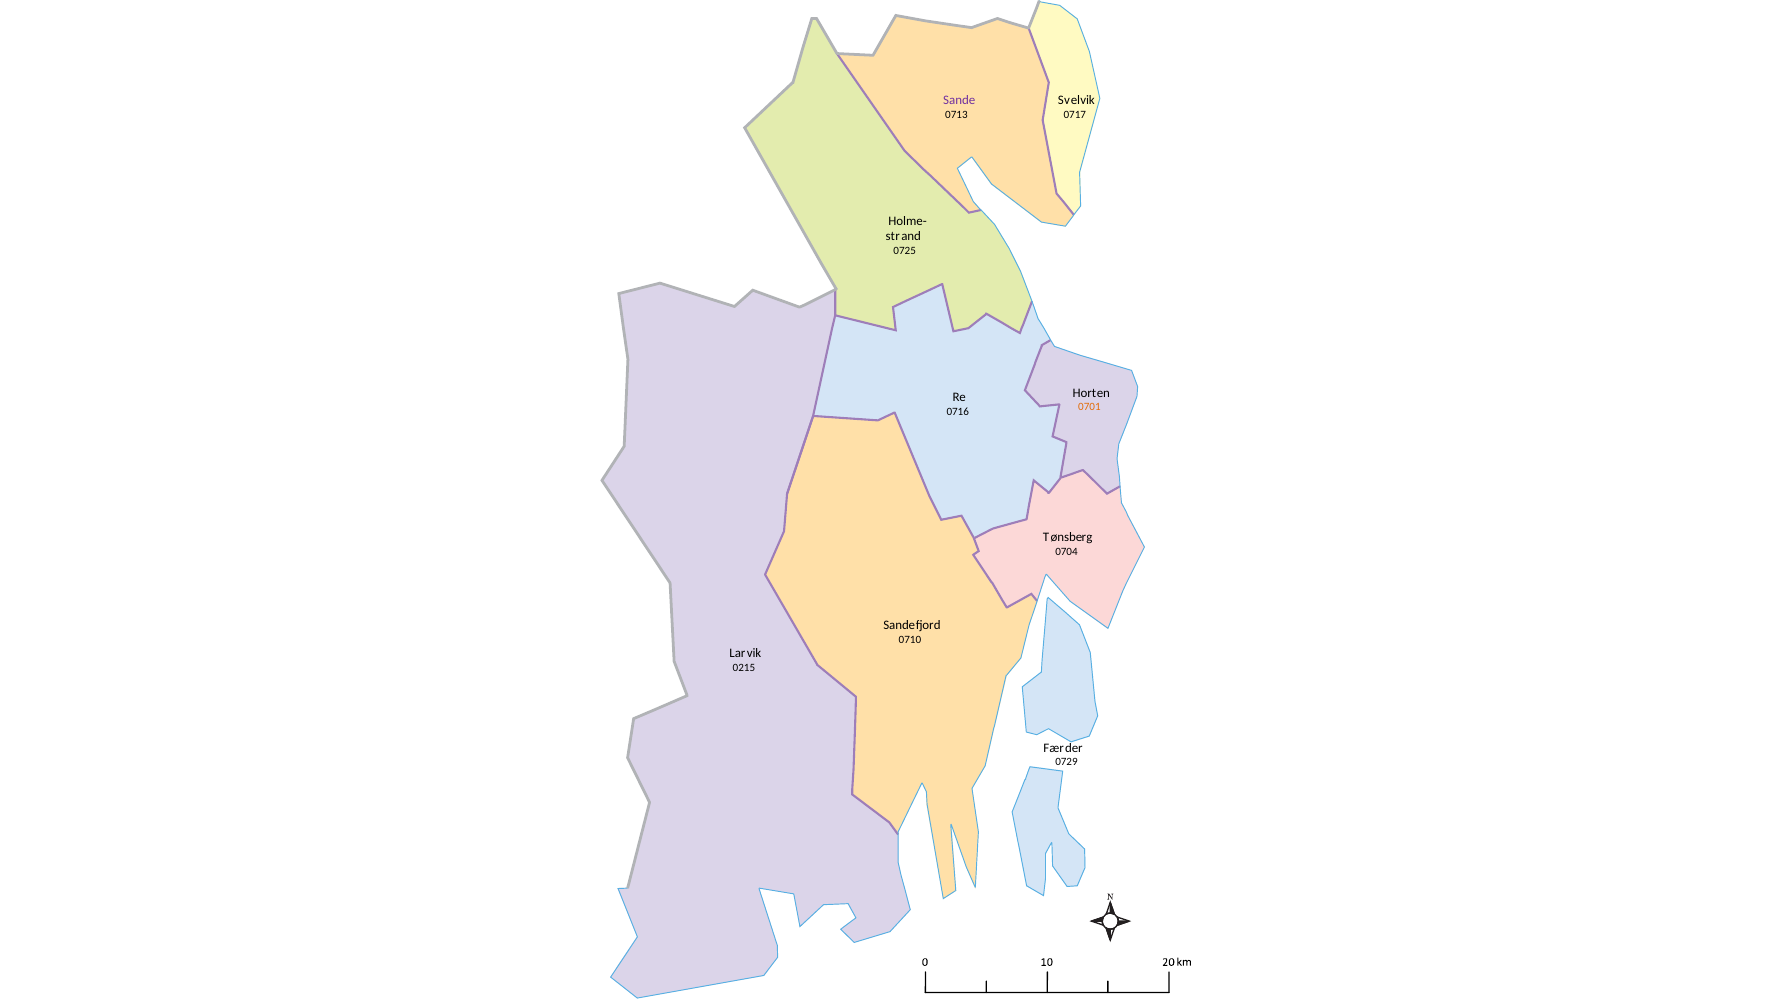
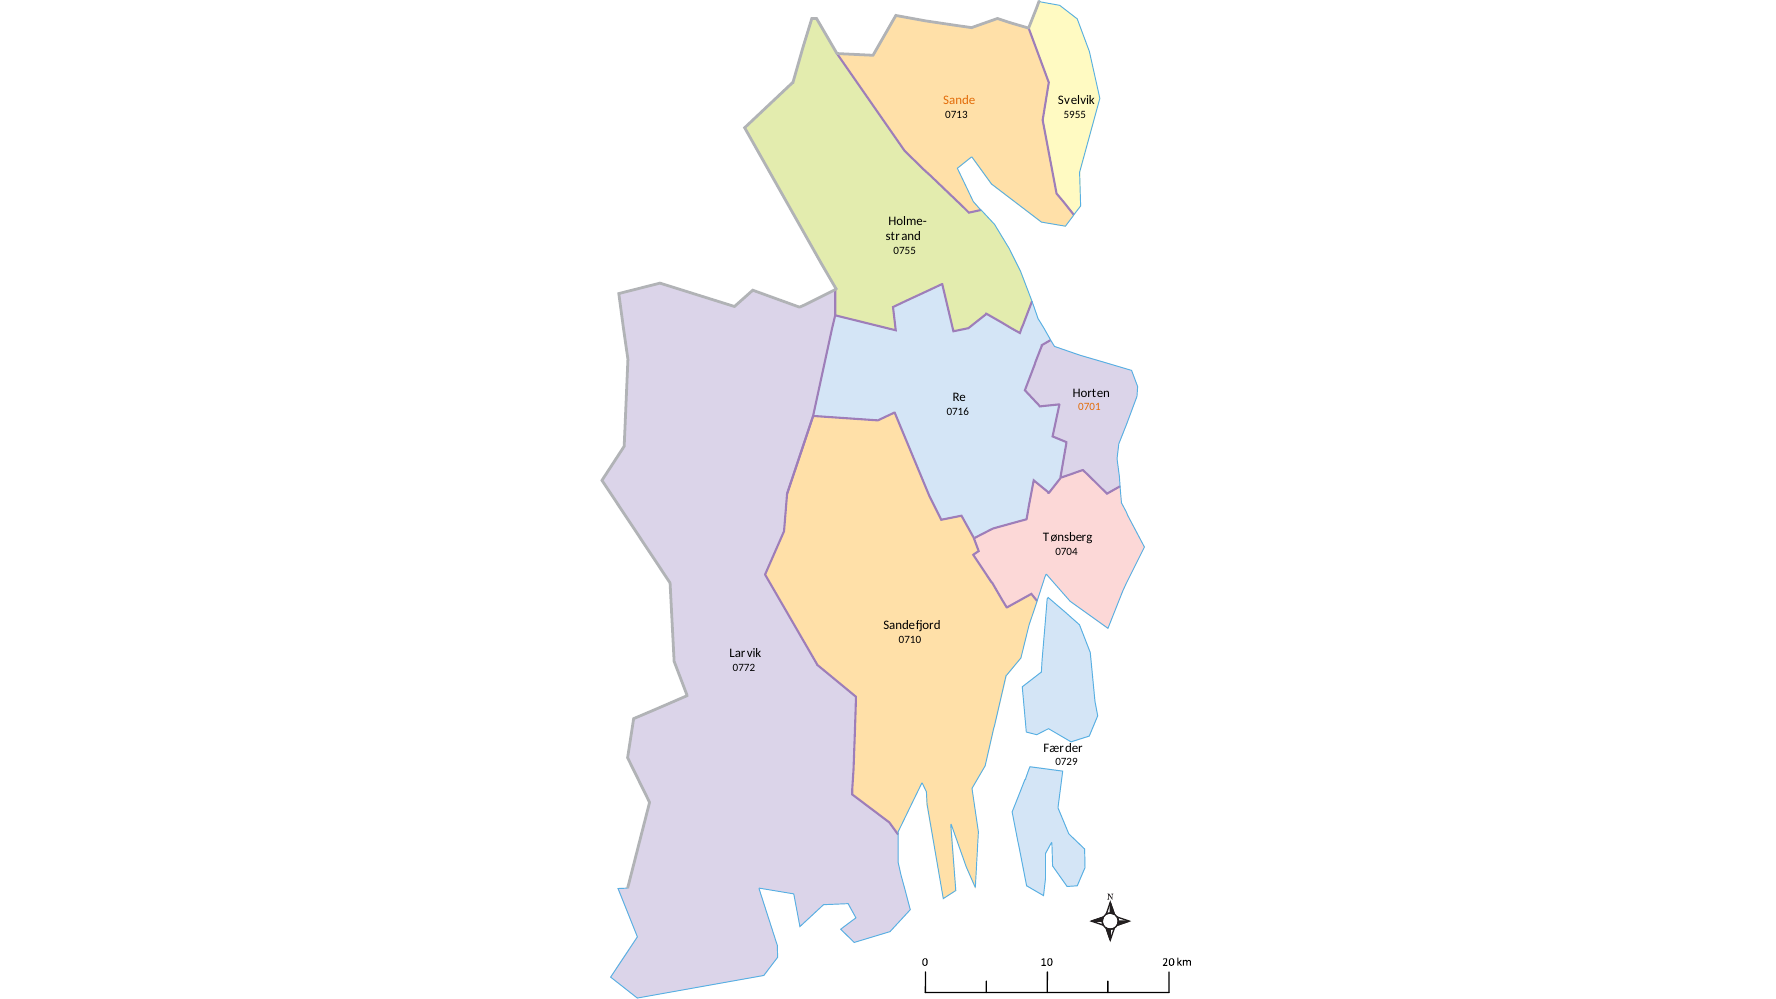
Sande colour: purple -> orange (959, 101)
0717: 0717 -> 5955 (1075, 115)
0725: 0725 -> 0755 (905, 250)
0215: 0215 -> 0772 (744, 668)
